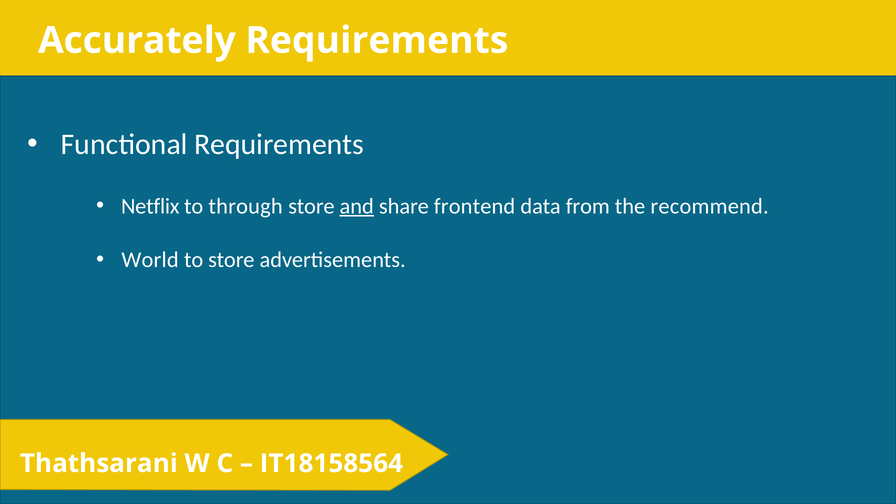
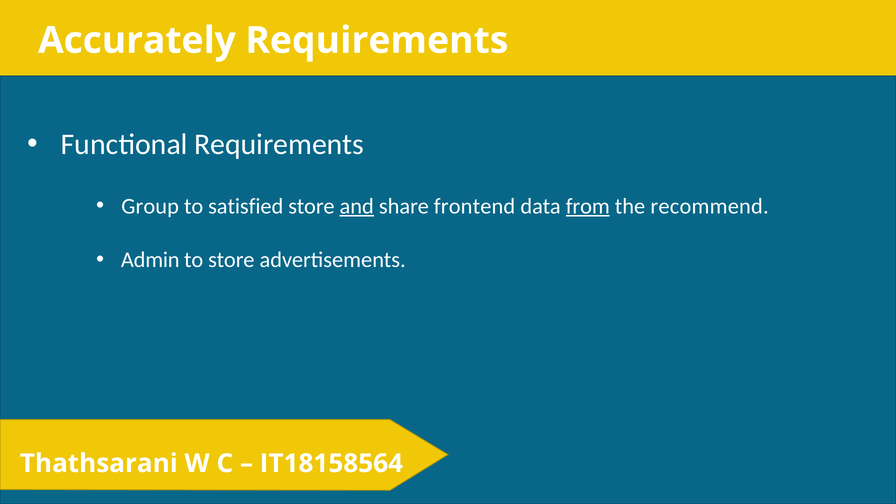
Netflix: Netflix -> Group (150, 206)
through: through -> satisfied (246, 206)
from underline: none -> present (588, 206)
World: World -> Admin (150, 260)
